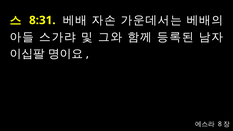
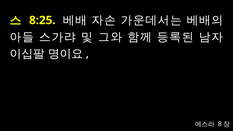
8:31: 8:31 -> 8:25 (42, 20)
